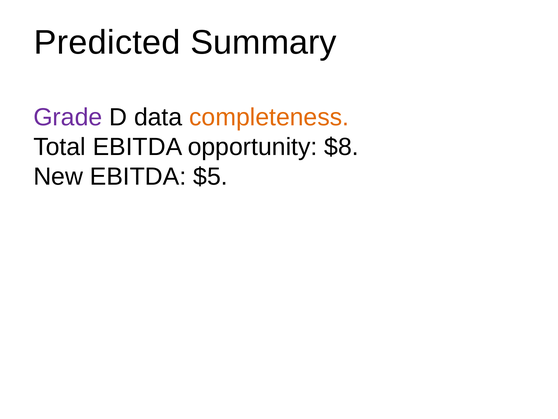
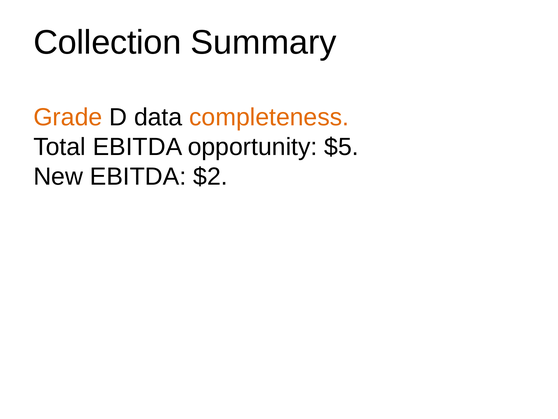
Predicted: Predicted -> Collection (107, 42)
Grade colour: purple -> orange (68, 117)
$8: $8 -> $5 (341, 147)
$5: $5 -> $2 (211, 177)
